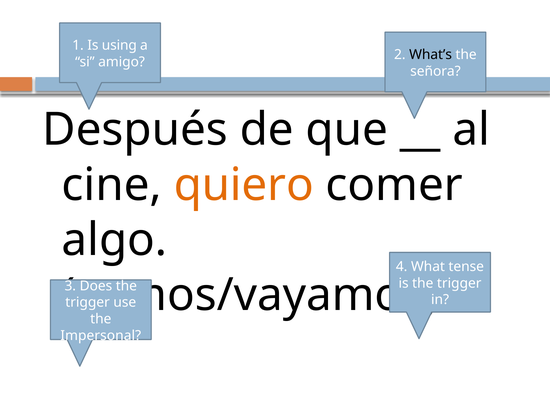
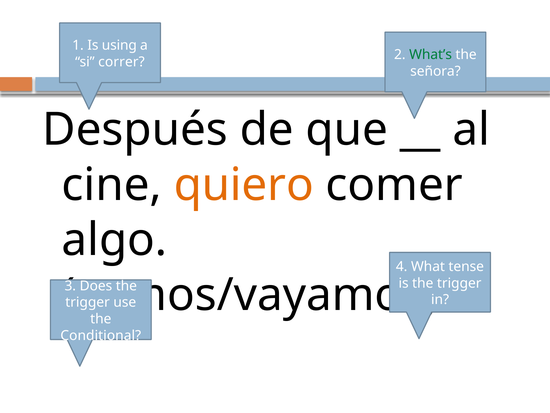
What’s colour: black -> green (431, 55)
amigo: amigo -> correr (121, 62)
Impersonal: Impersonal -> Conditional (101, 335)
